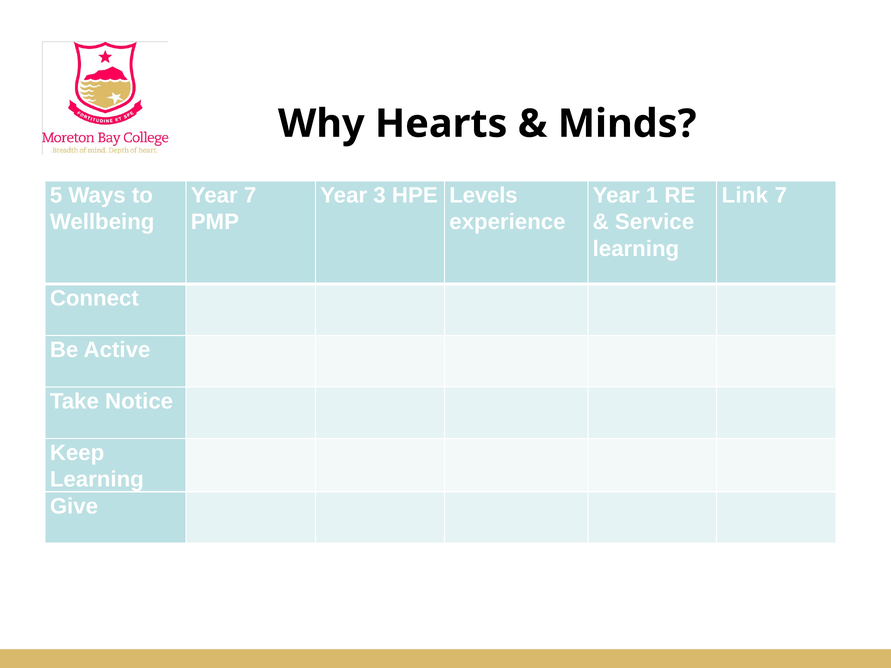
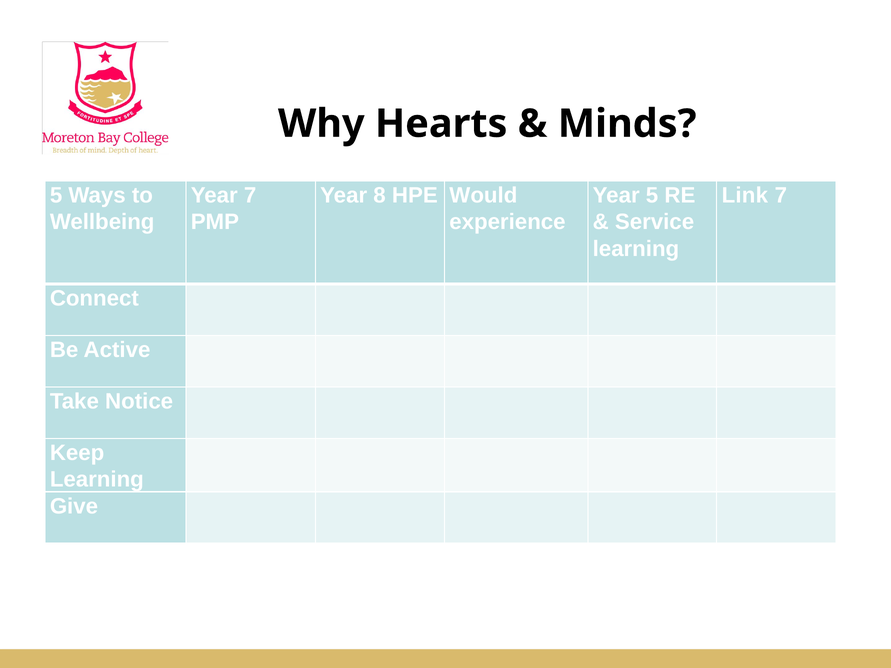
3: 3 -> 8 (380, 195)
Levels: Levels -> Would (483, 195)
Year 1: 1 -> 5 (652, 195)
